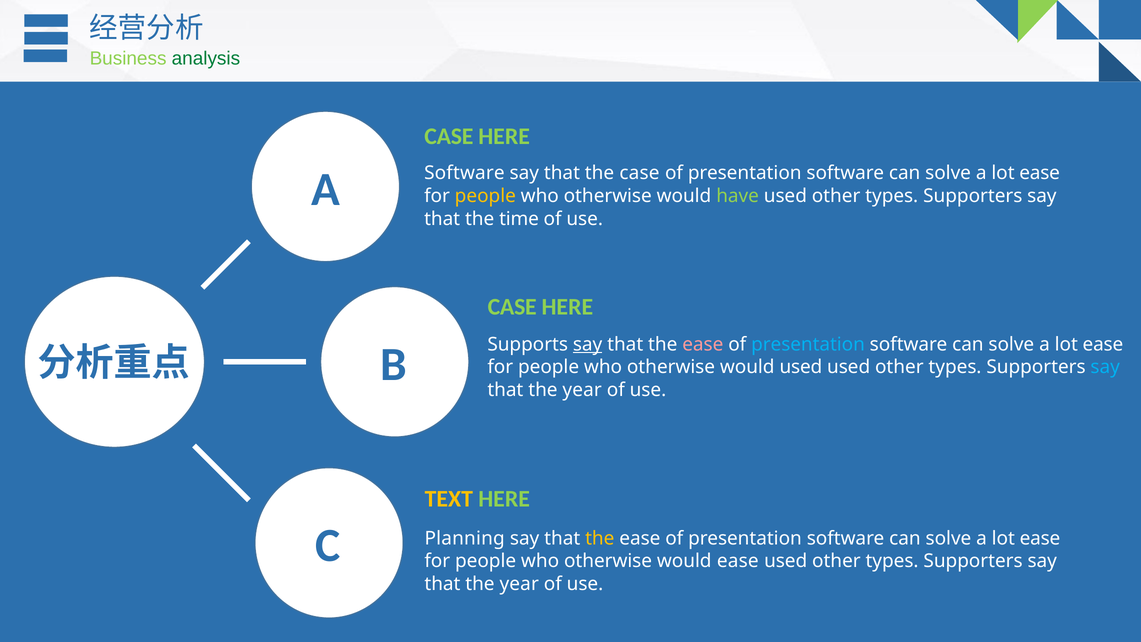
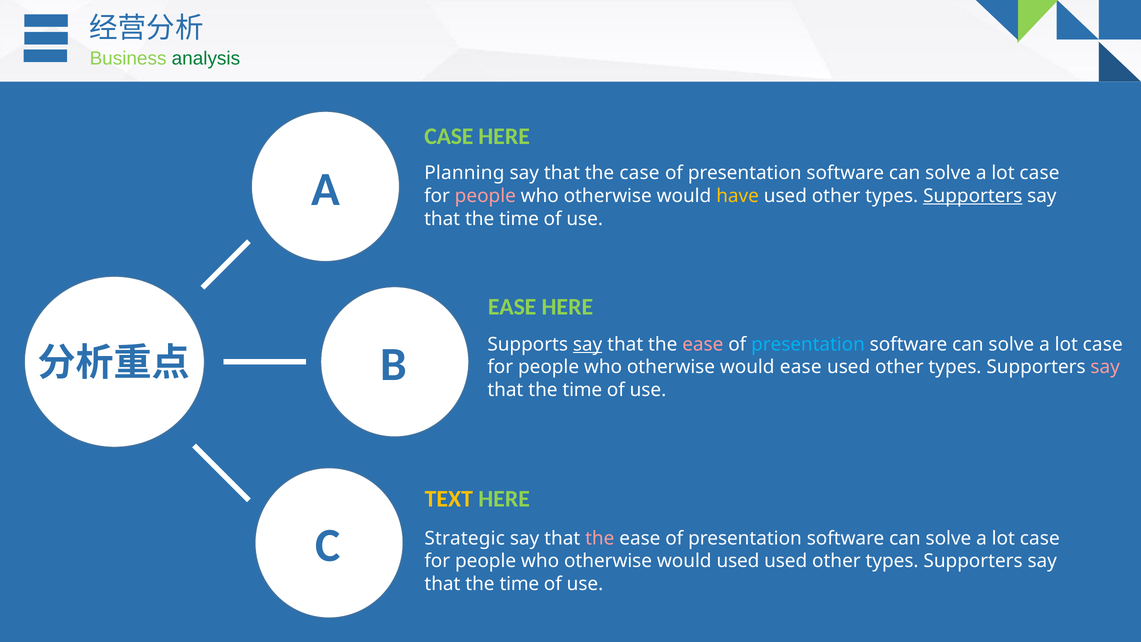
Software: Software -> Planning (464, 173)
ease: ease -> case (1039, 173)
people colour: yellow -> pink (485, 196)
have colour: light green -> yellow (738, 196)
Supporters underline: none -> present (973, 196)
CASE: CASE -> EASE (512, 307)
ease: ease -> case (1103, 344)
would used: used -> ease (801, 367)
say colour: light blue -> pink (1105, 367)
year: year -> time (582, 390)
Planning: Planning -> Strategic (465, 538)
the colour: yellow -> pink (600, 538)
ease: ease -> case (1040, 538)
would ease: ease -> used (738, 561)
year: year -> time (519, 584)
